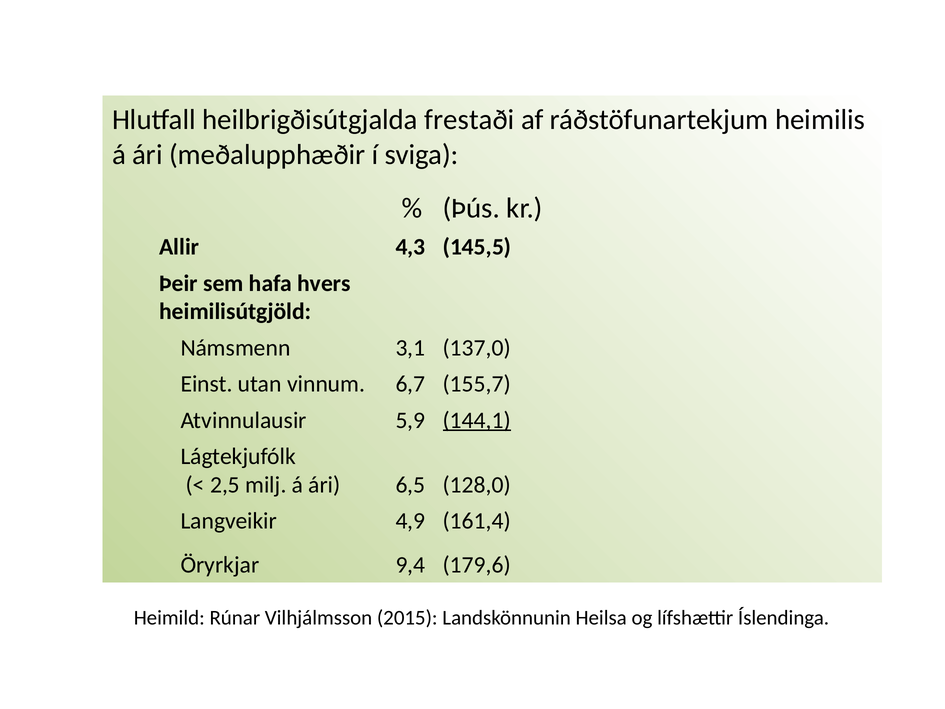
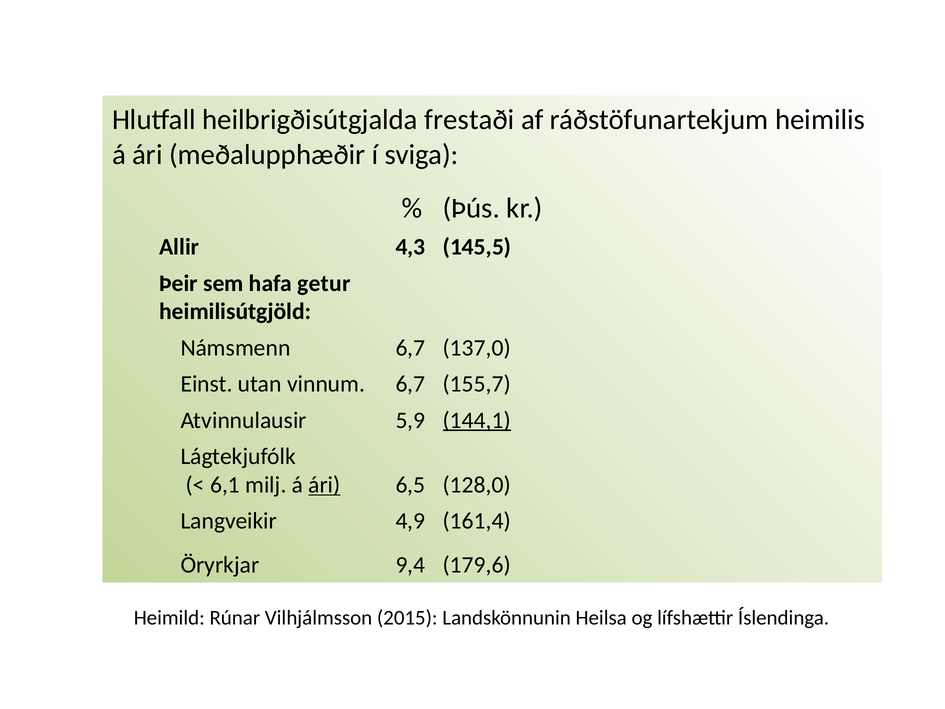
hvers: hvers -> getur (324, 283)
Námsmenn 3,1: 3,1 -> 6,7 (410, 348)
2,5: 2,5 -> 6,1 (225, 485)
ári underline: none -> present (324, 485)
